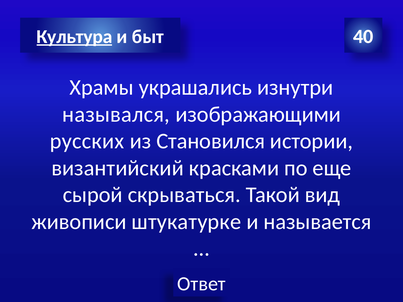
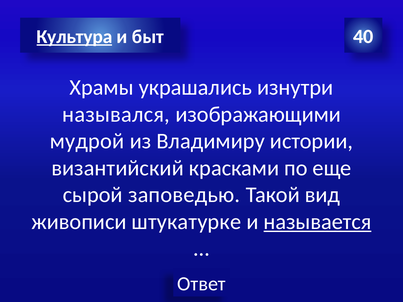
русских: русских -> мудрой (87, 141)
Становился: Становился -> Владимиру (211, 141)
скрываться: скрываться -> заповедью (184, 195)
называется underline: none -> present (317, 222)
